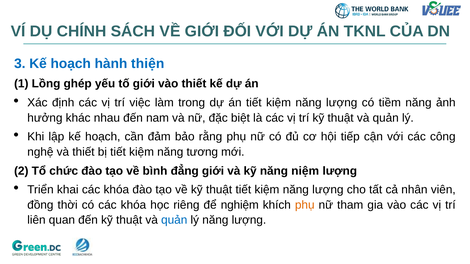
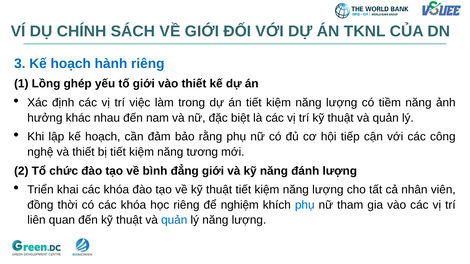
hành thiện: thiện -> riêng (148, 64)
niệm: niệm -> đánh (305, 171)
phụ colour: orange -> blue (305, 205)
